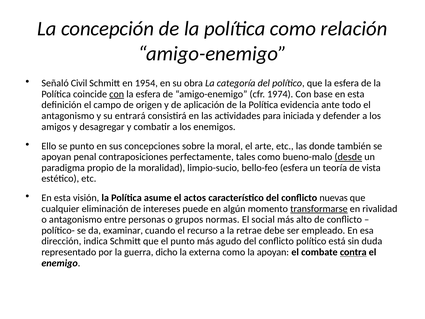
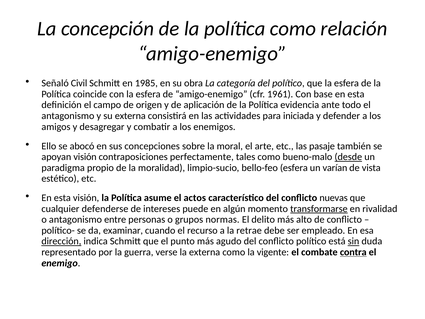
1954: 1954 -> 1985 (146, 83)
con underline: present -> none (117, 94)
1974: 1974 -> 1961 (280, 94)
su entrará: entrará -> externa (130, 116)
se punto: punto -> abocó (82, 146)
donde: donde -> pasaje (322, 146)
apoyan penal: penal -> visión (85, 157)
teoría: teoría -> varían (335, 168)
eliminación: eliminación -> defenderse (105, 209)
social: social -> delito (263, 219)
dirección underline: none -> present (61, 241)
sin underline: none -> present (354, 241)
dicho: dicho -> verse (167, 252)
la apoyan: apoyan -> vigente (273, 252)
